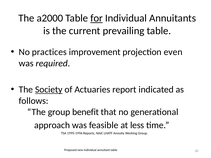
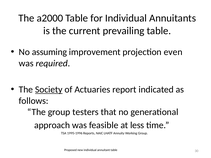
for underline: present -> none (97, 18)
practices: practices -> assuming (49, 52)
benefit: benefit -> testers (86, 112)
